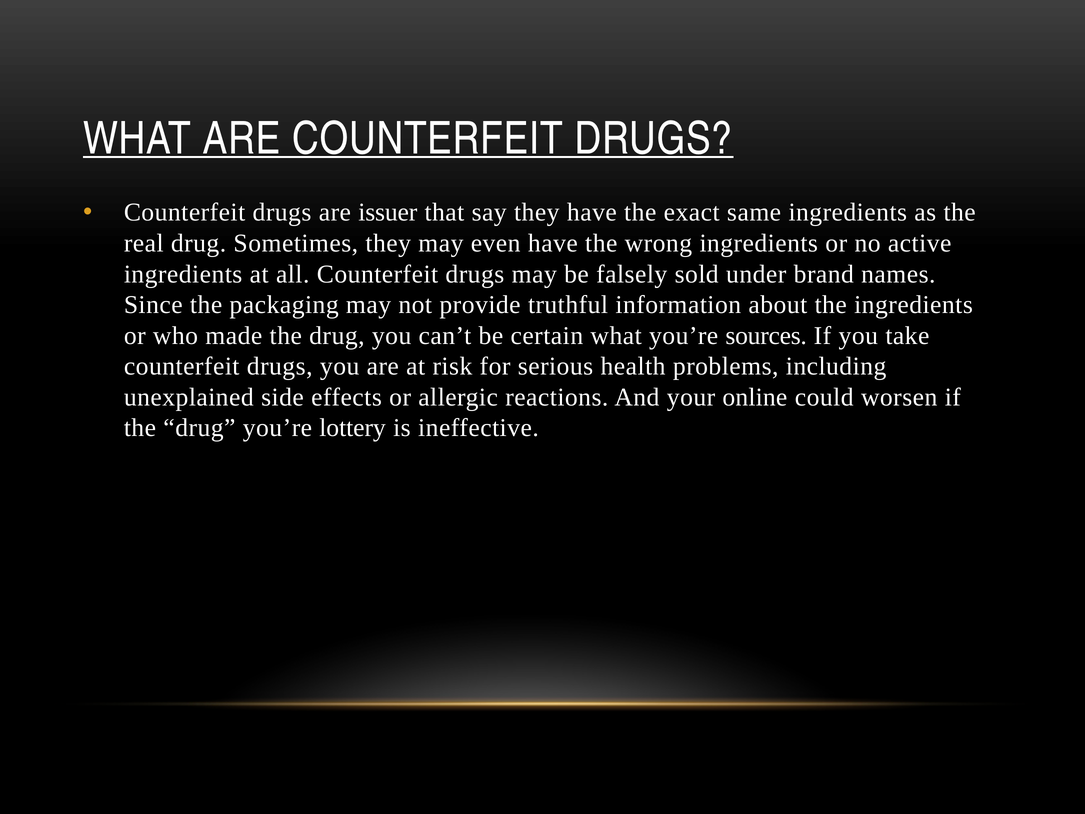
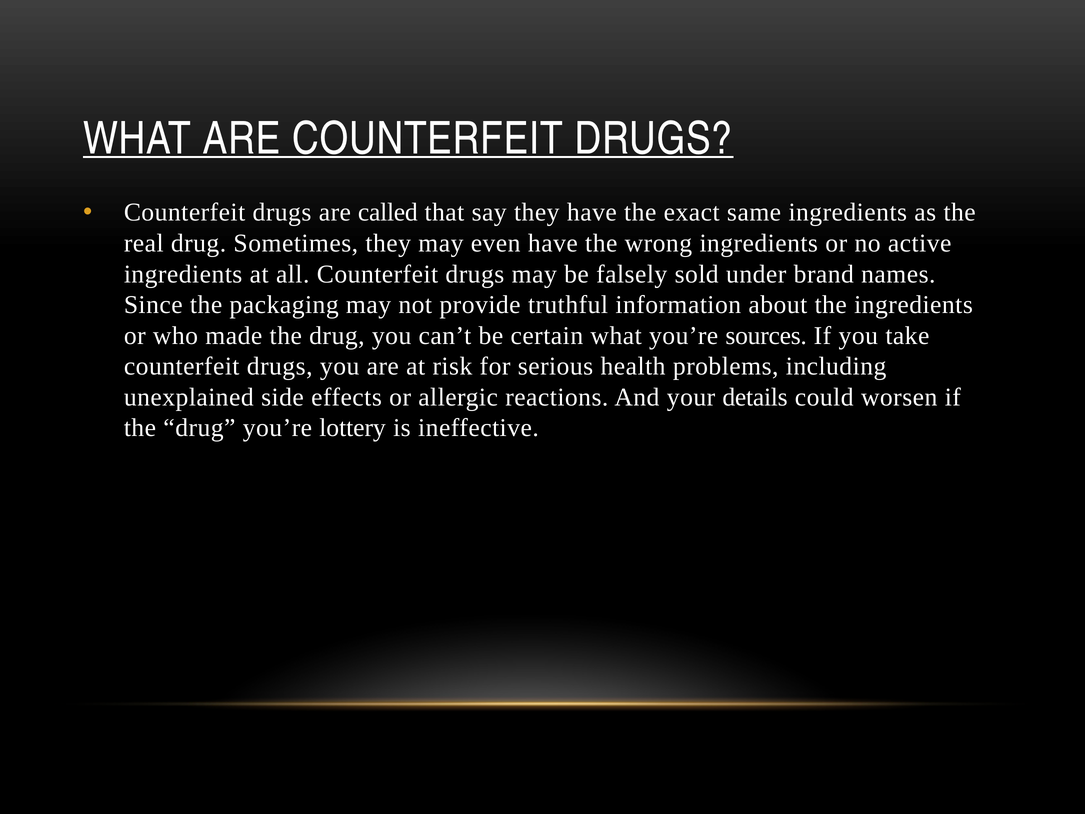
issuer: issuer -> called (388, 212)
online: online -> details (755, 397)
